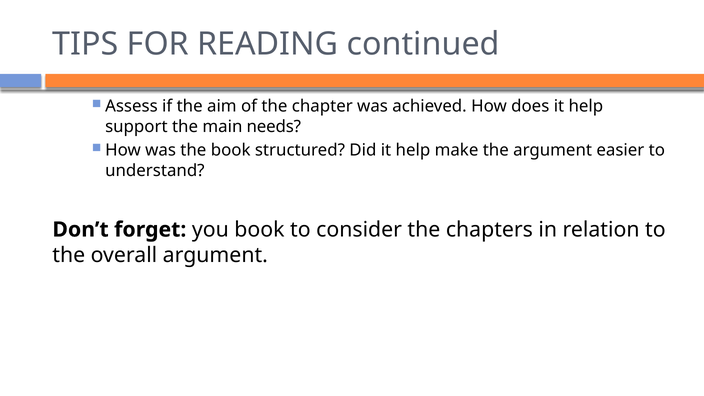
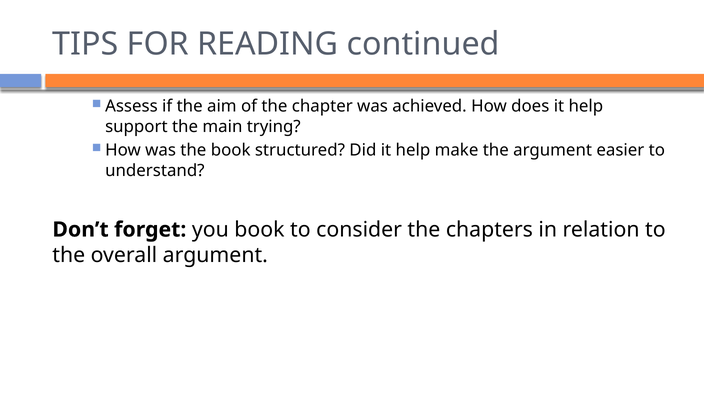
needs: needs -> trying (274, 127)
